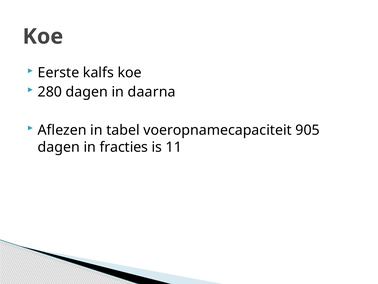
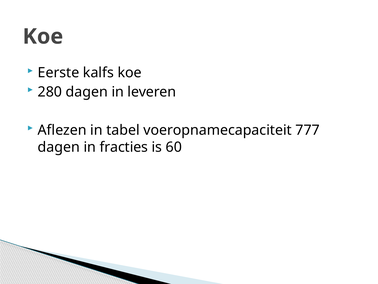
daarna: daarna -> leveren (152, 92)
905: 905 -> 777 (308, 130)
11: 11 -> 60 (174, 147)
